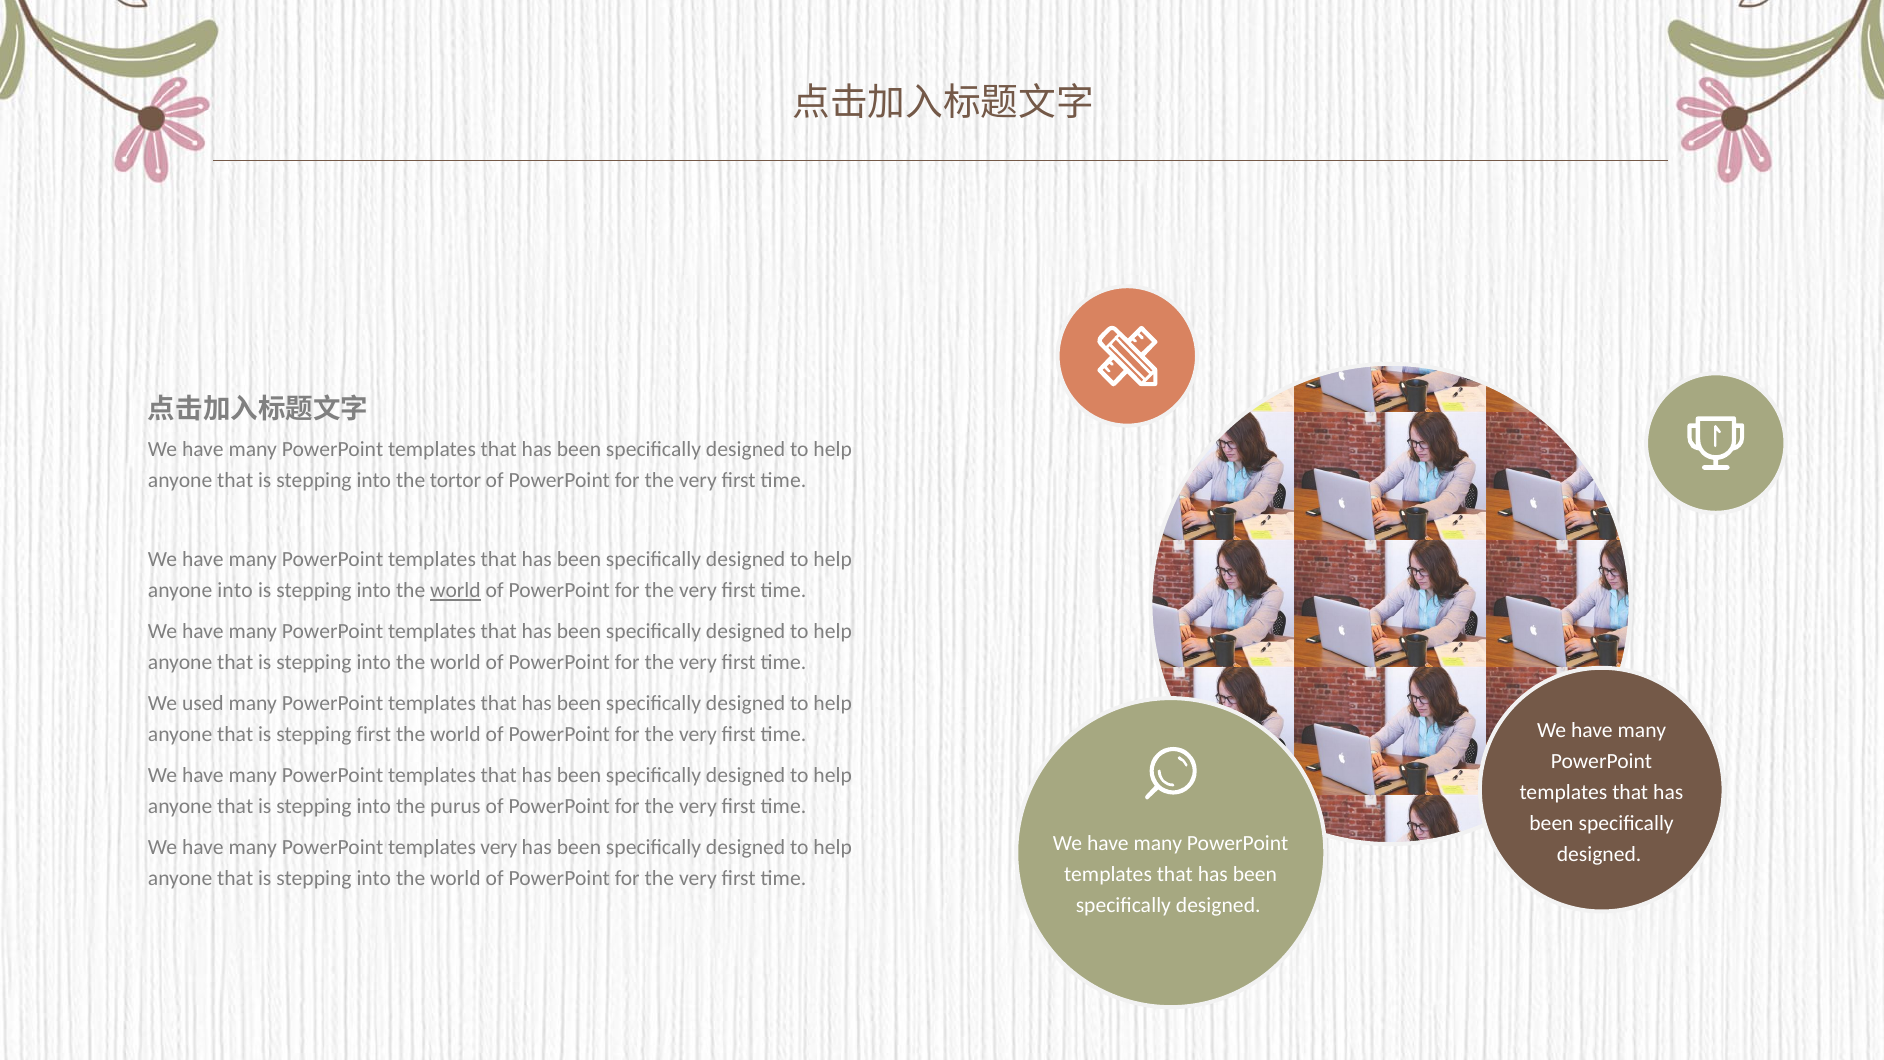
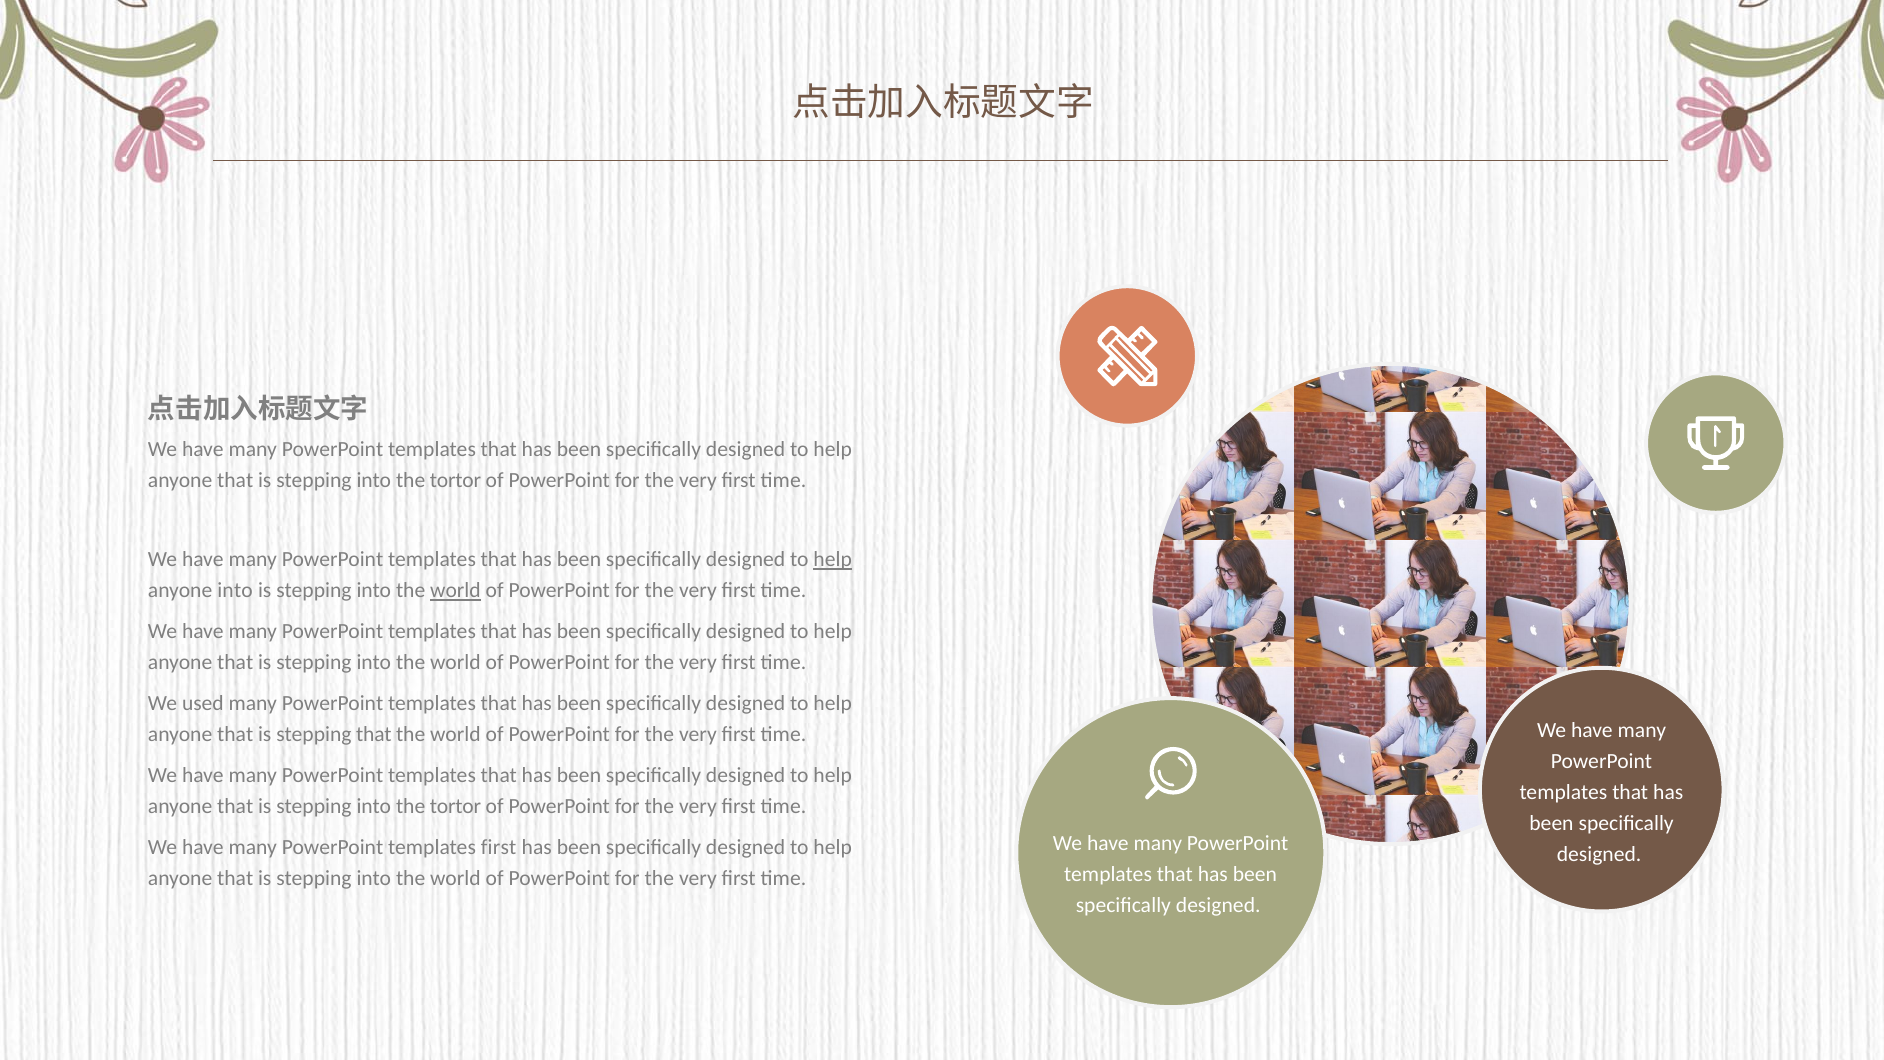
help underline: none -> present (833, 560)
stepping first: first -> that (374, 735)
purus: purus -> tortor (456, 807)
templates very: very -> first (499, 848)
